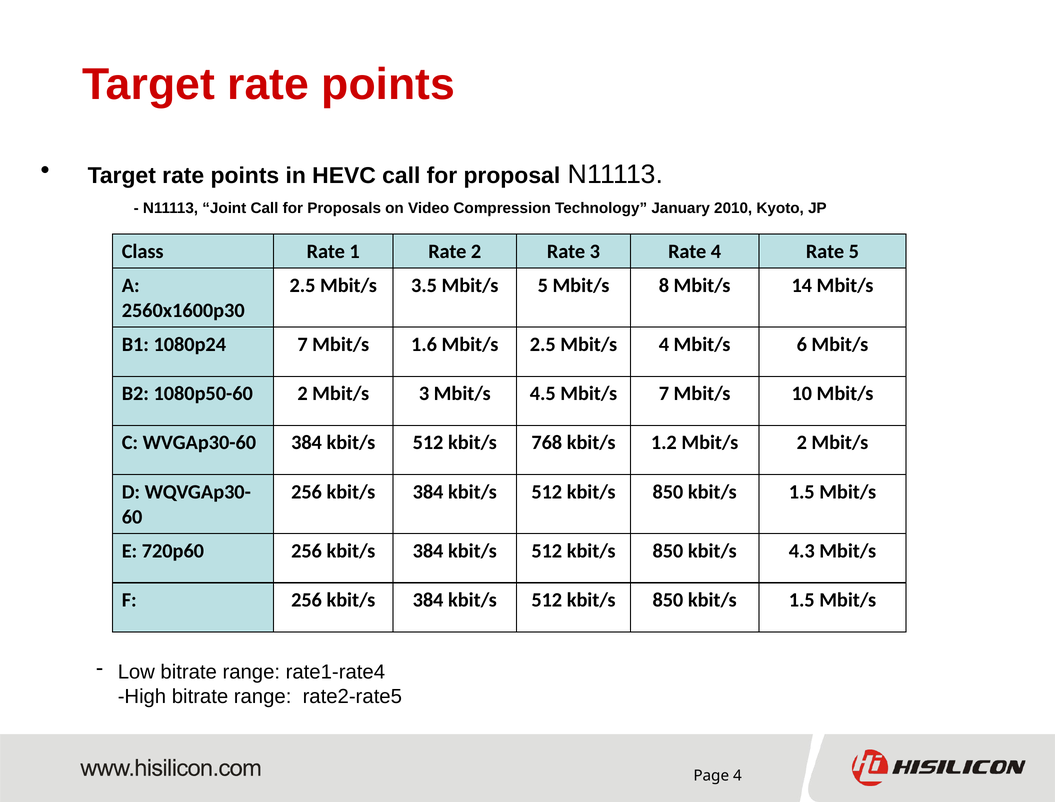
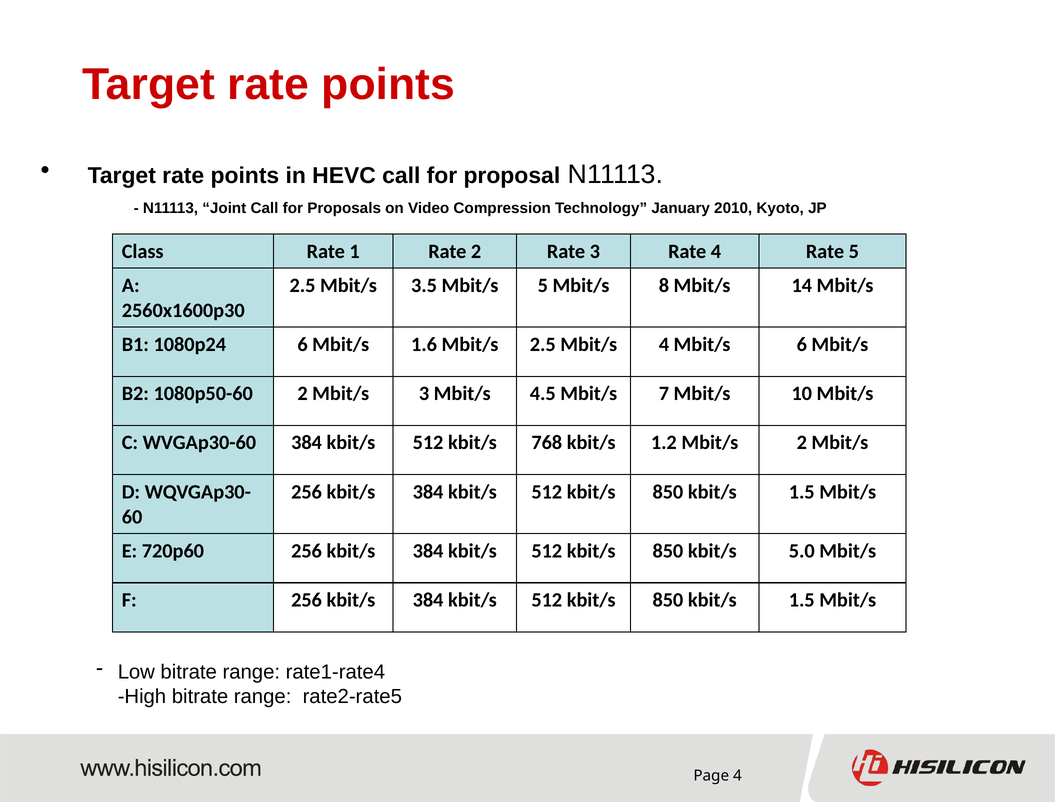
1080p24 7: 7 -> 6 (303, 344)
4.3: 4.3 -> 5.0 (802, 551)
